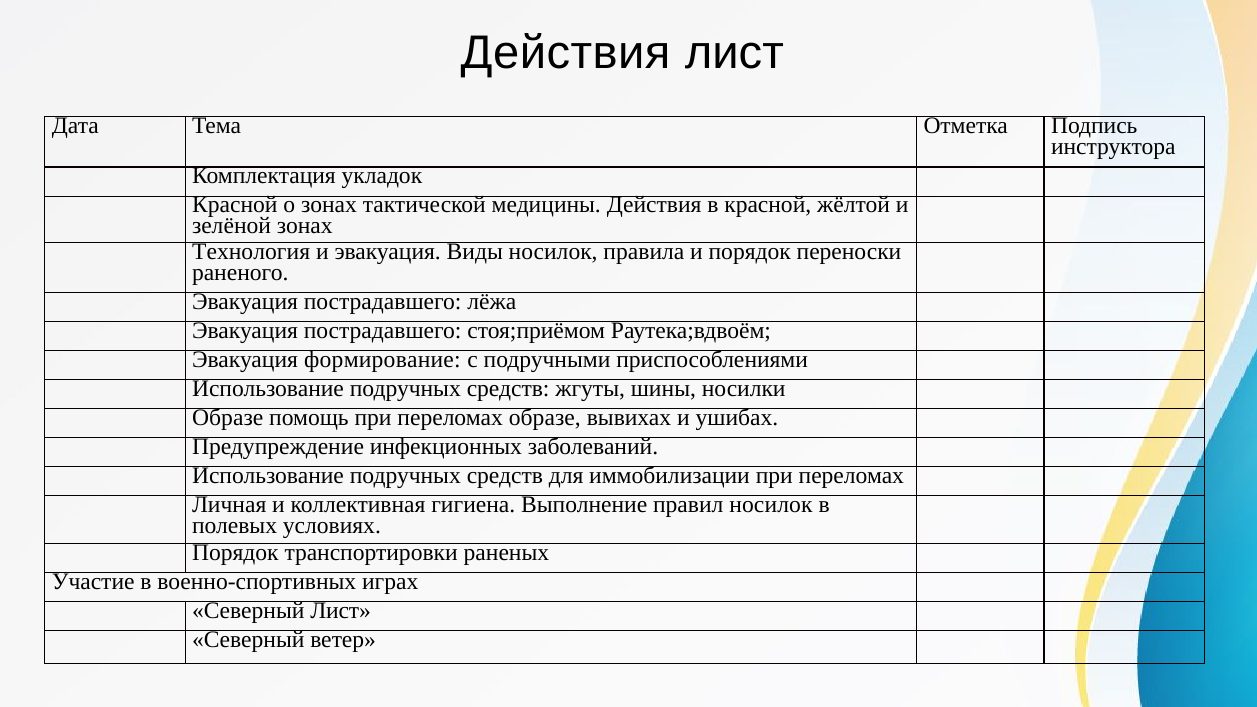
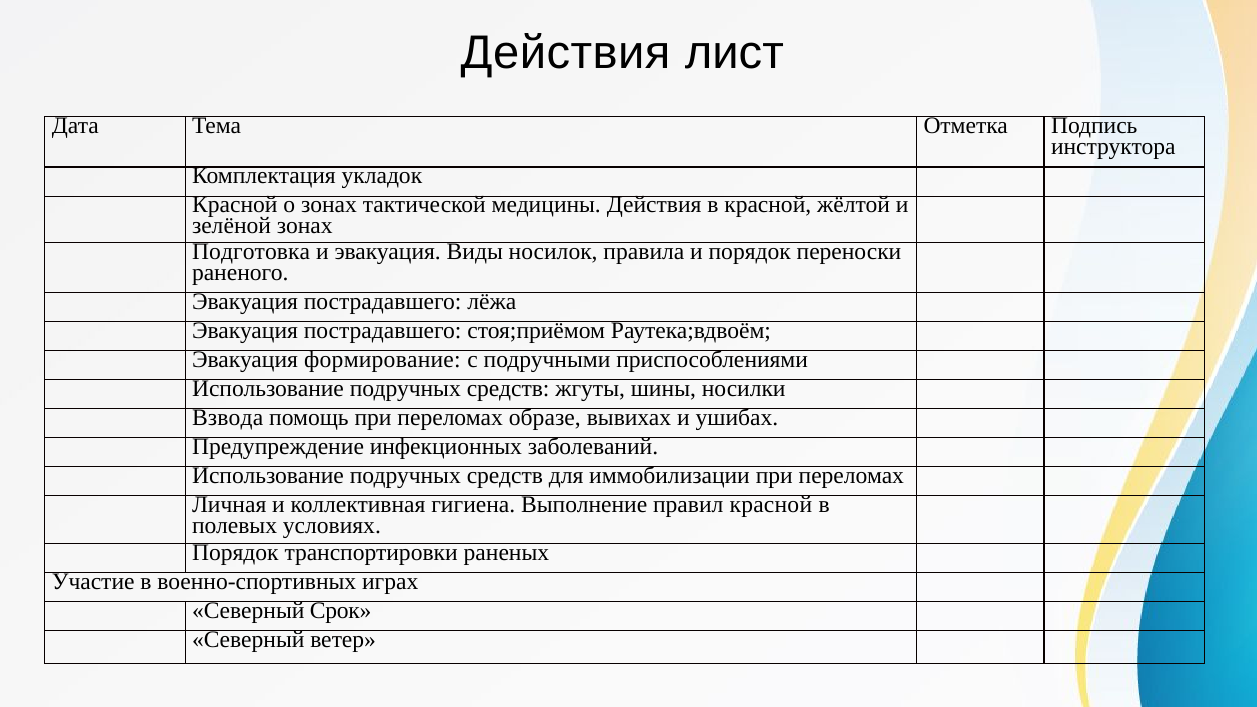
Технология: Технология -> Подготовка (251, 252)
Образе: Образе -> Взвода (228, 418)
правил носилок: носилок -> красной (771, 505)
Северный Лист: Лист -> Срок (341, 611)
